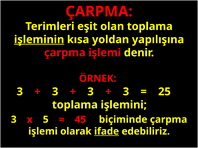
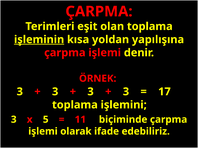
25: 25 -> 17 (164, 92)
45: 45 -> 11 (80, 120)
ifade underline: present -> none (107, 132)
